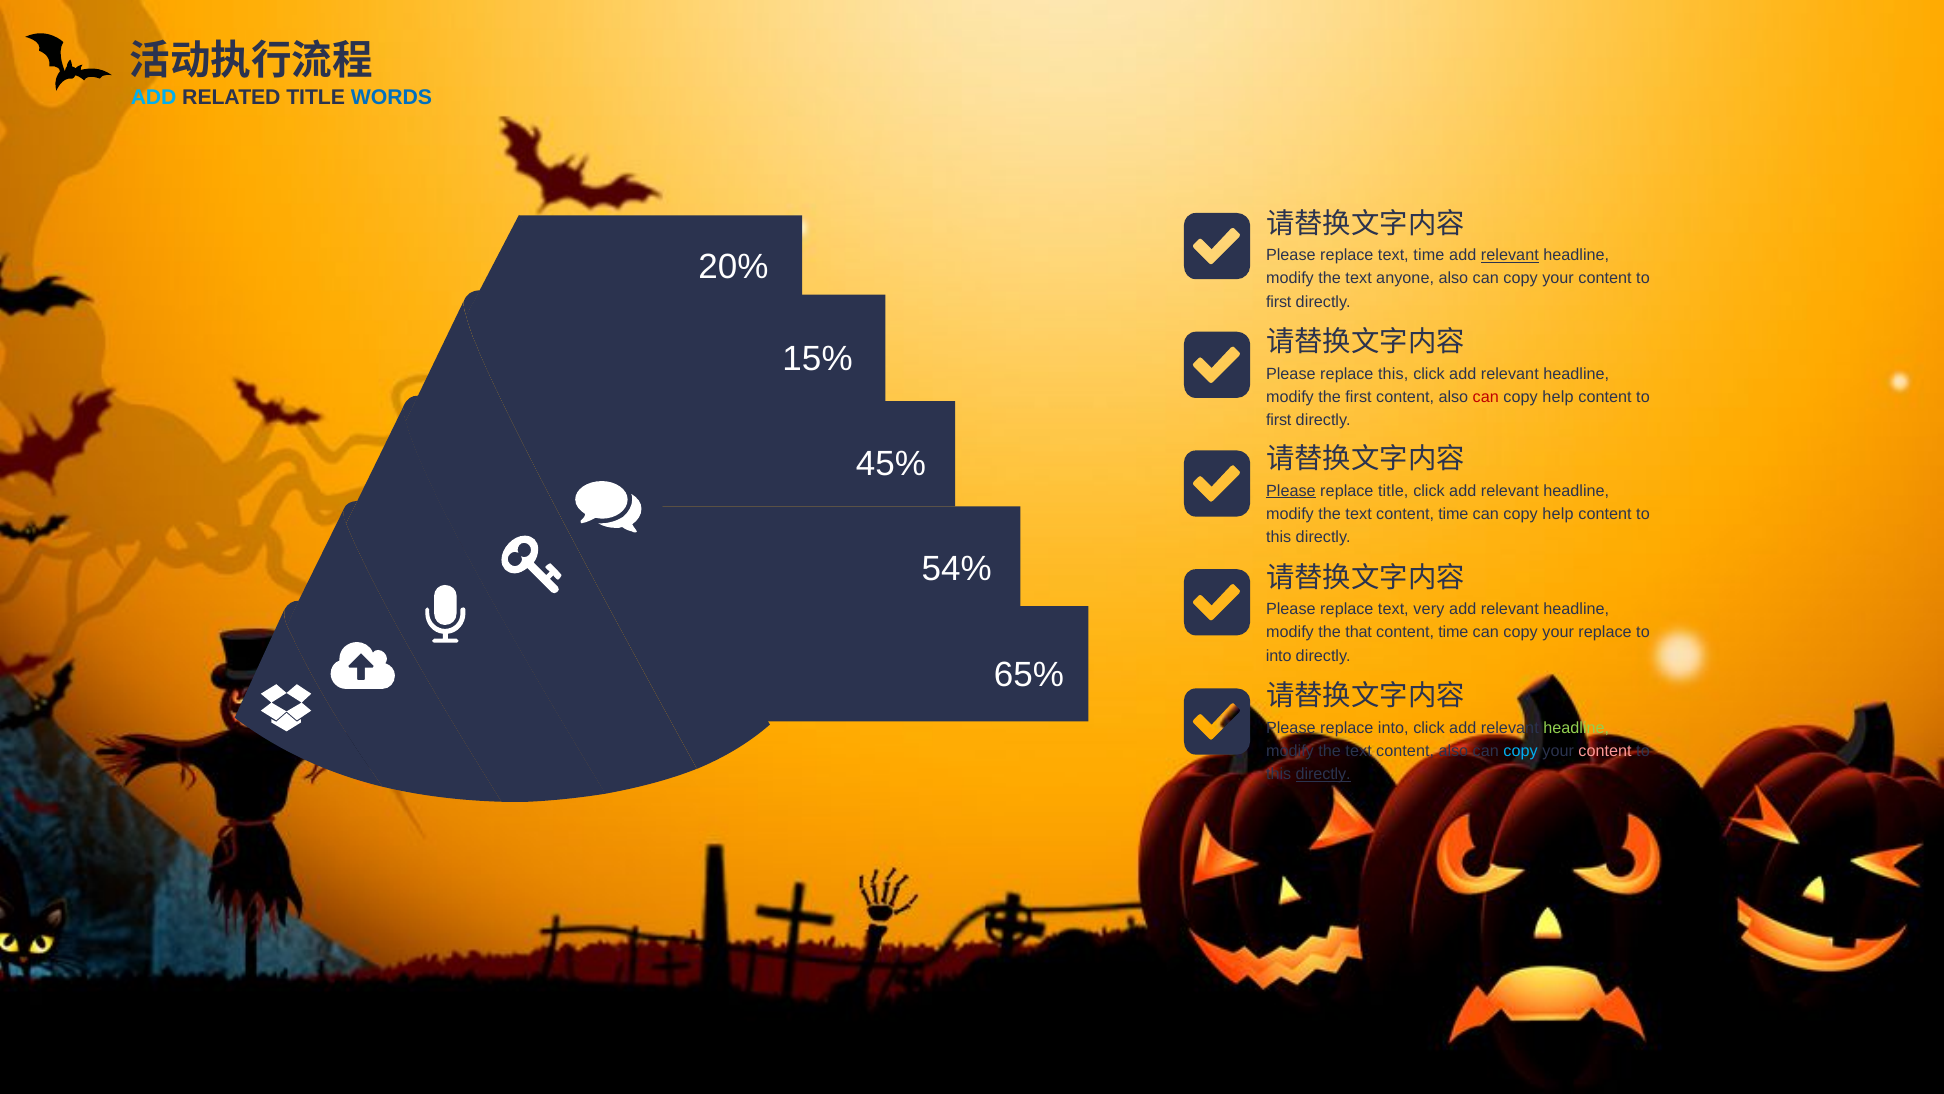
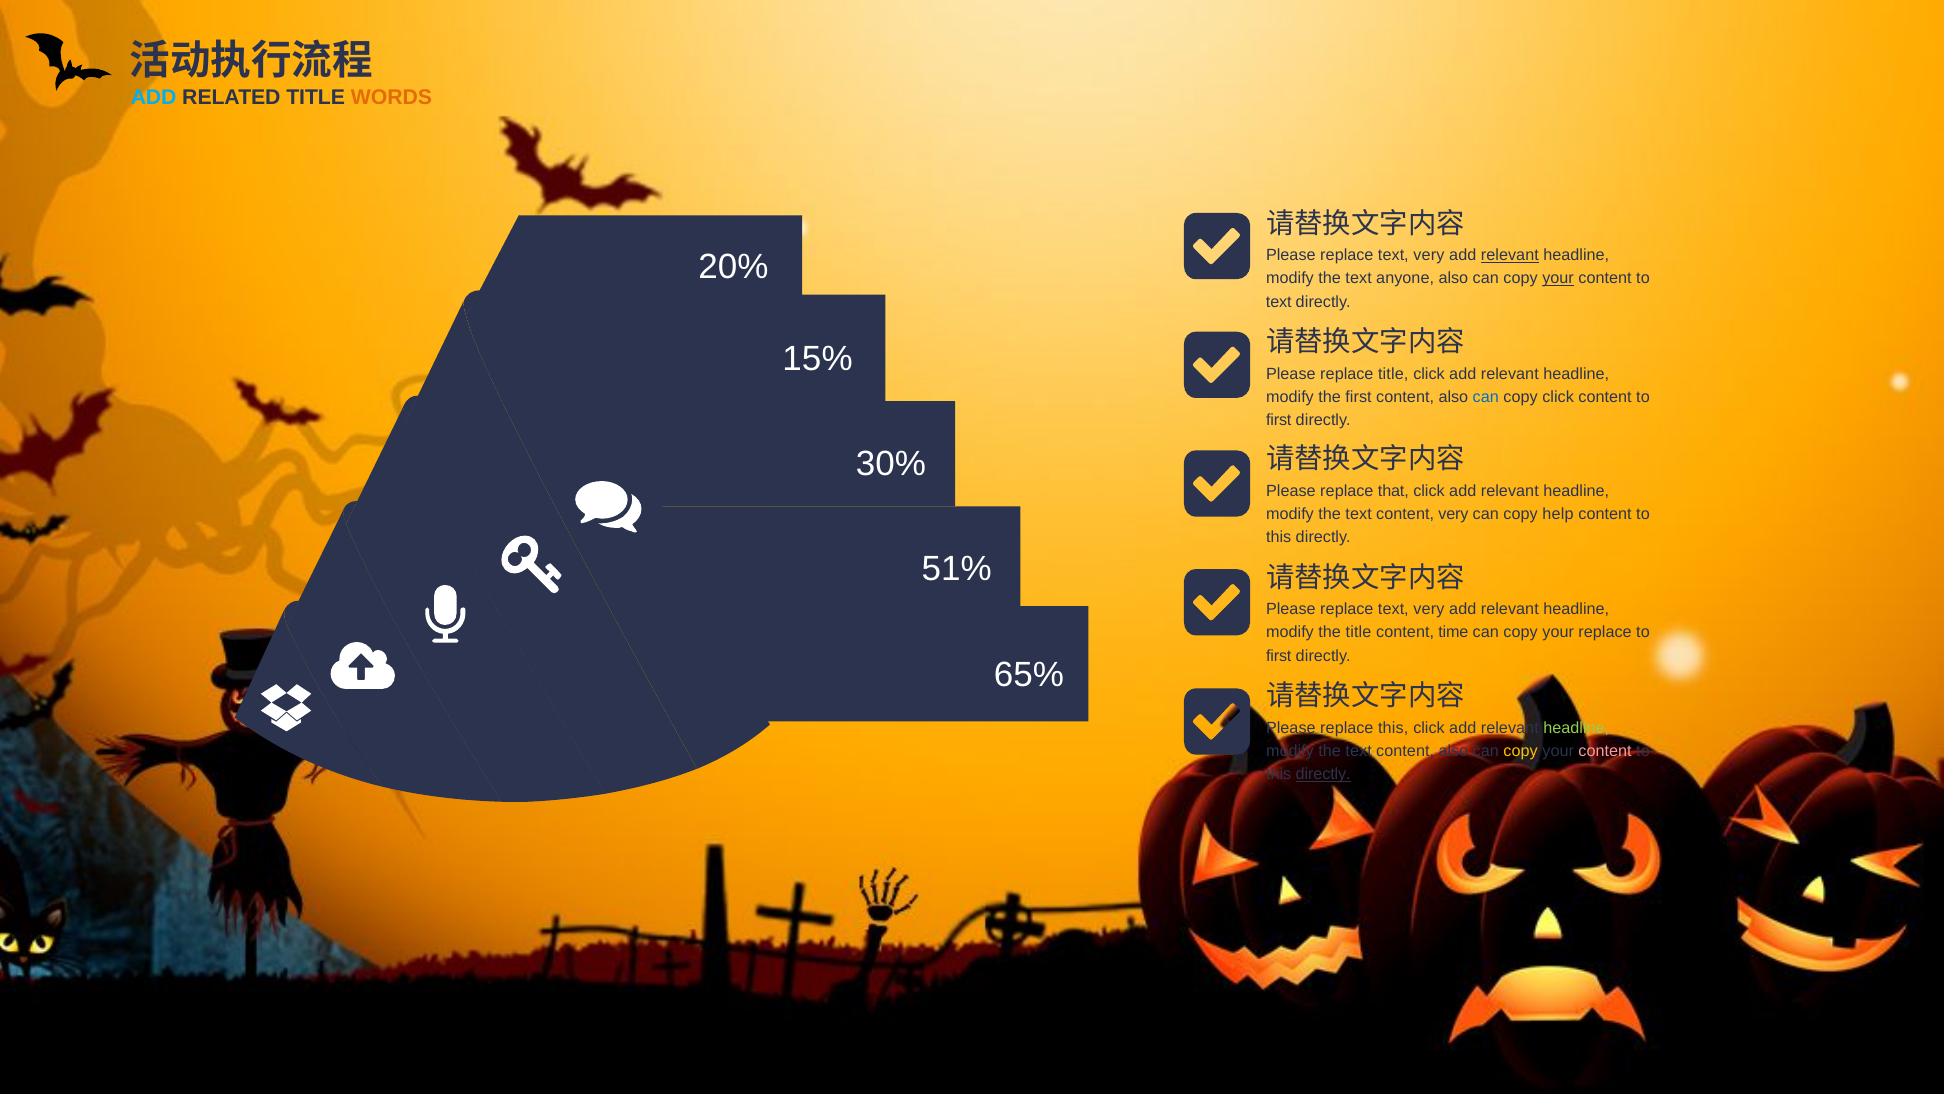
WORDS colour: blue -> orange (391, 97)
time: time -> very (1429, 255)
your underline: none -> present (1558, 279)
first: first -> text (1279, 302)
replace this: this -> title (1393, 374)
can colour: red -> blue (1486, 397)
help: help -> click (1558, 397)
45%: 45% -> 30% (891, 463)
Please underline: present -> none (1291, 490)
replace title: title -> that (1393, 490)
text content time: time -> very (1453, 514)
54%: 54% -> 51% (957, 568)
the that: that -> title (1359, 632)
into: into -> first (1279, 656)
replace into: into -> this (1393, 728)
copy colour: light blue -> yellow (1521, 751)
